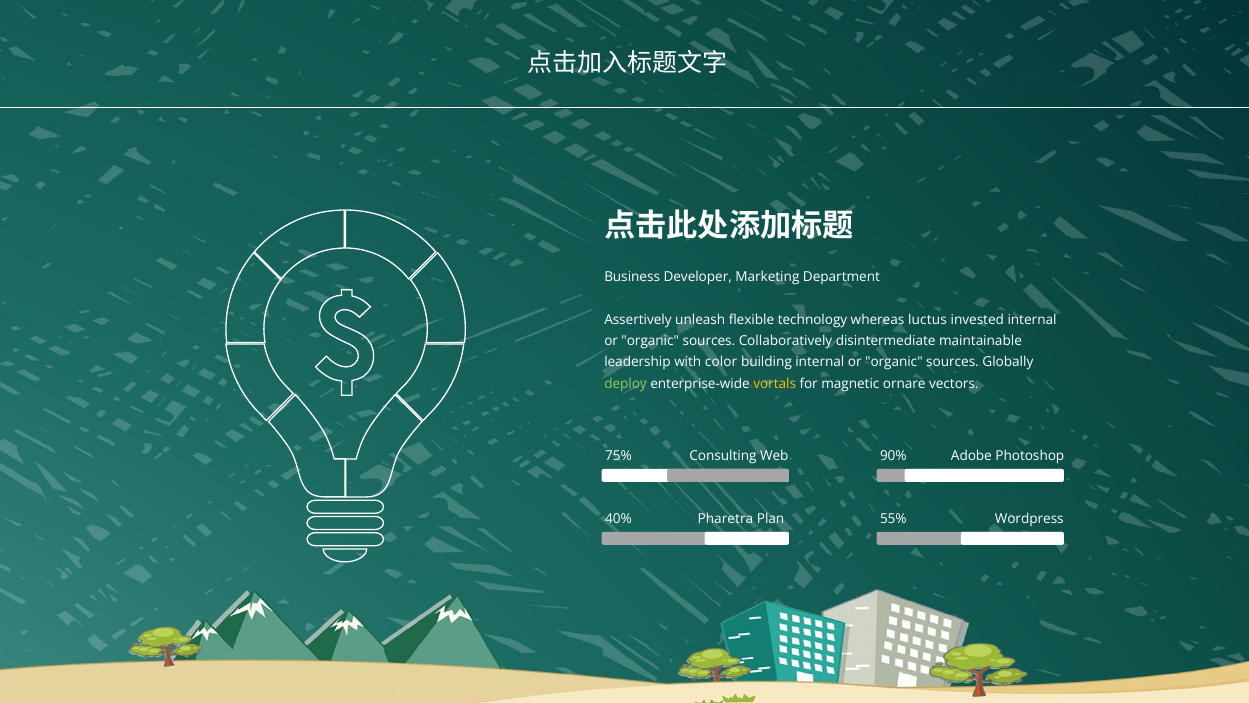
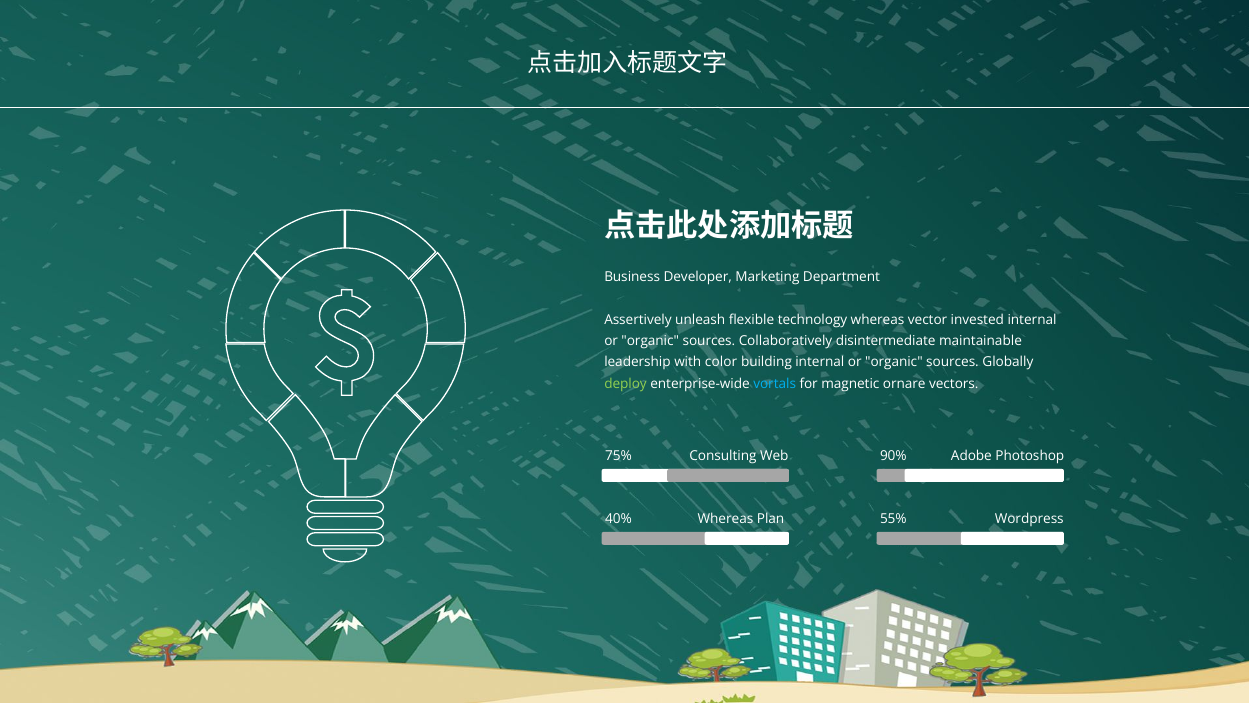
luctus: luctus -> vector (928, 320)
vortals colour: yellow -> light blue (775, 384)
Pharetra: Pharetra -> Whereas (725, 518)
